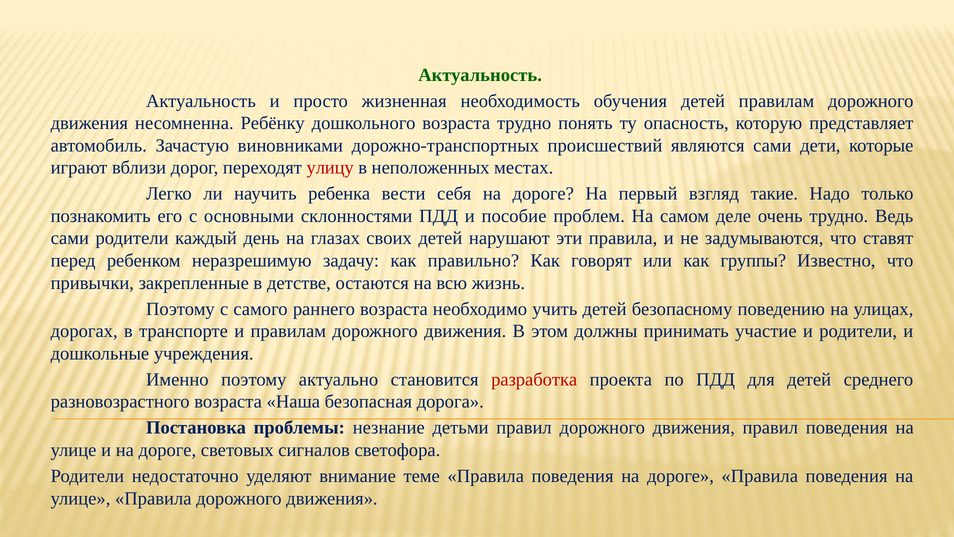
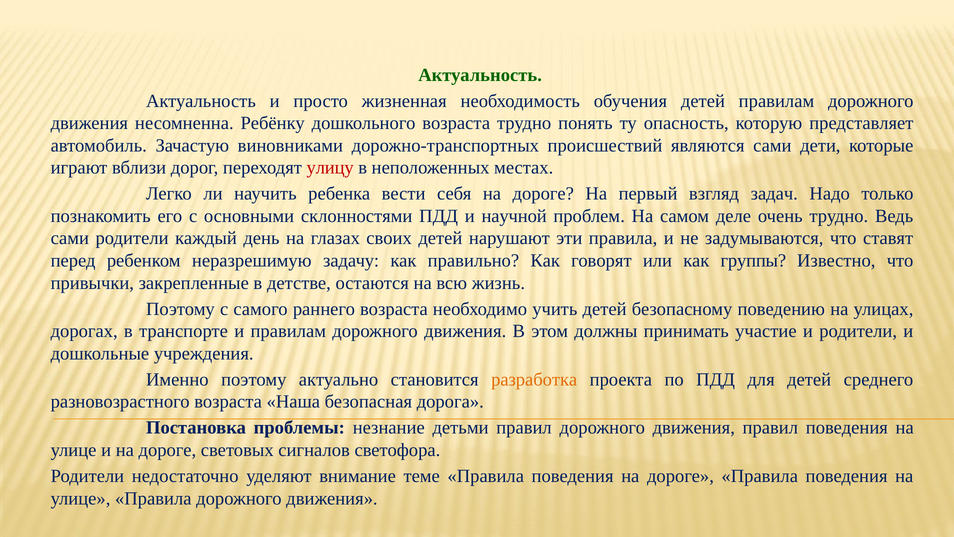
такие: такие -> задач (774, 194)
пособие: пособие -> научной (514, 216)
разработка colour: red -> orange (534, 379)
